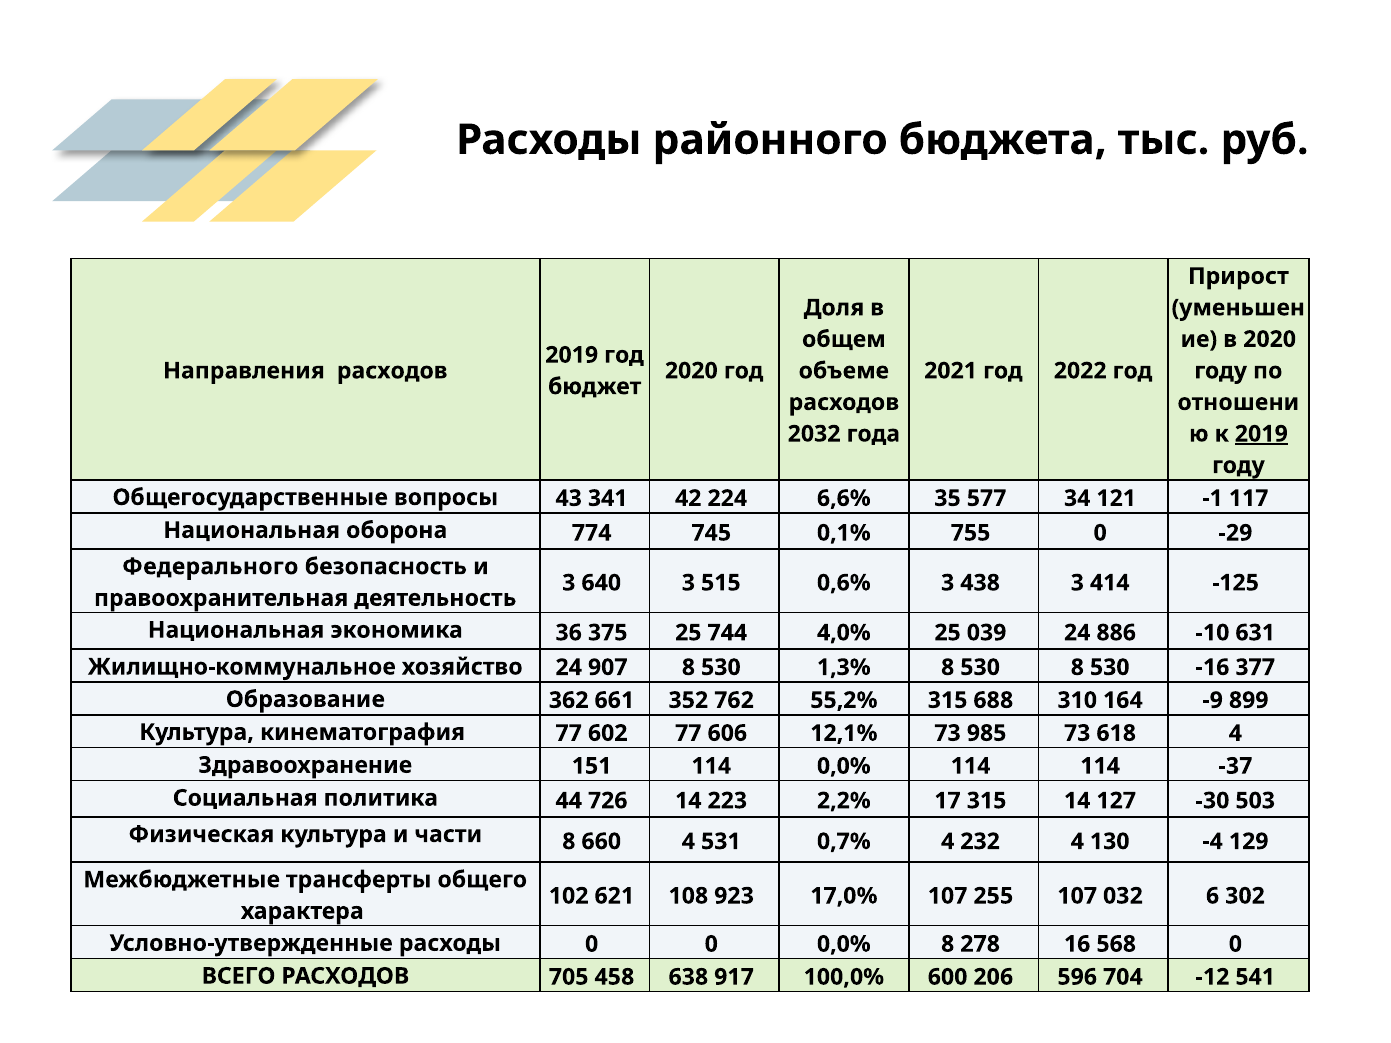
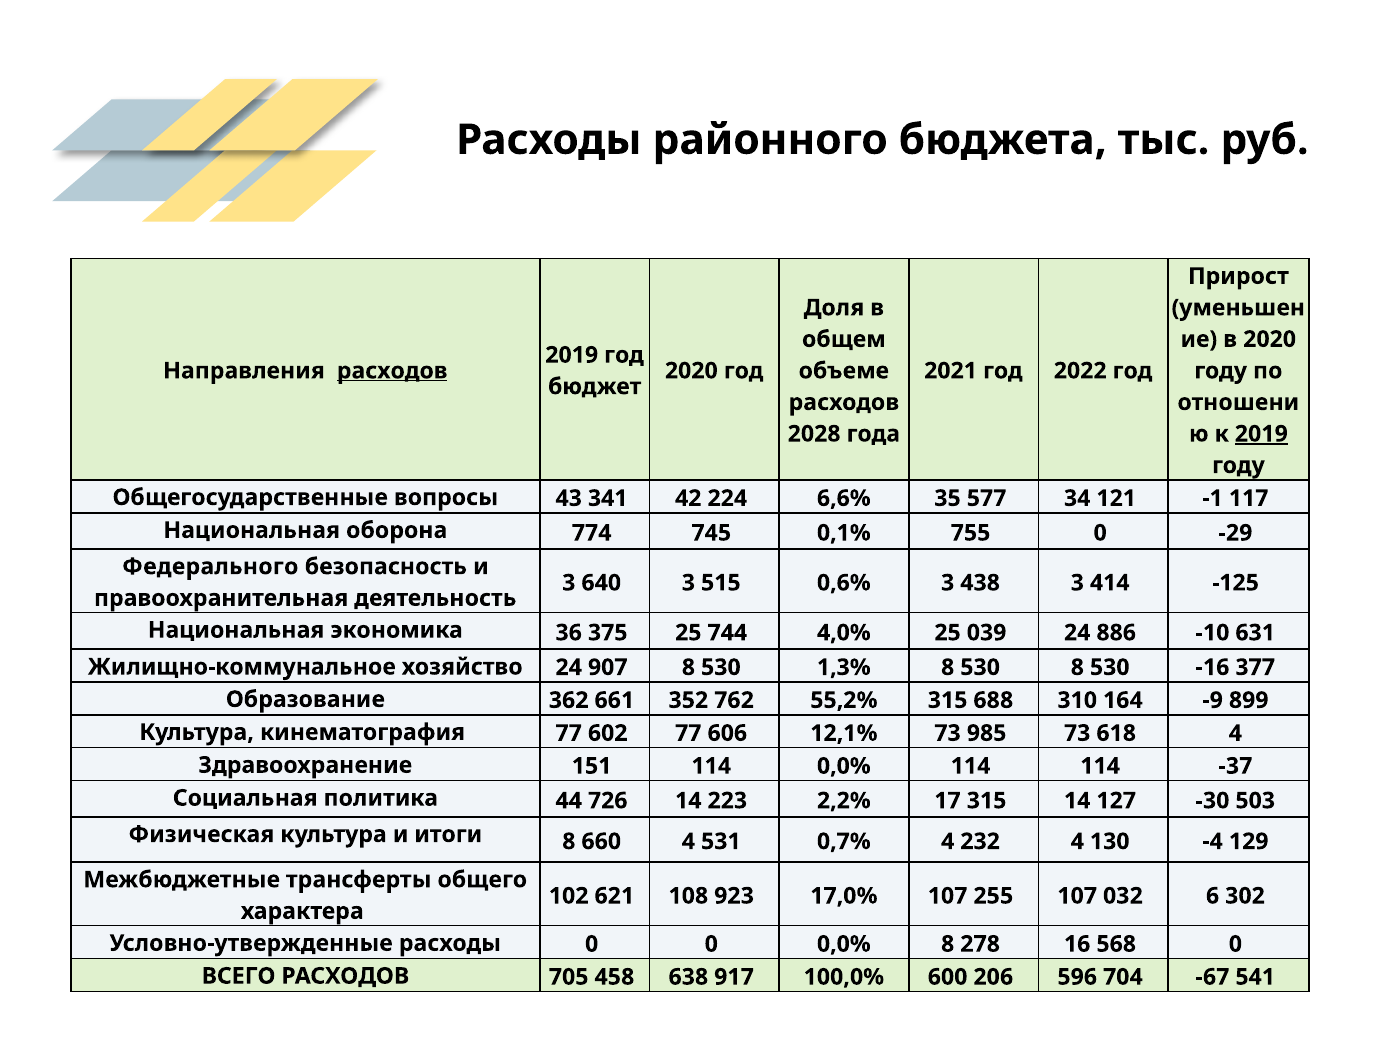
расходов underline: none -> present (392, 371)
2032: 2032 -> 2028 (814, 434)
части: части -> итоги (448, 835)
-12: -12 -> -67 (1212, 977)
